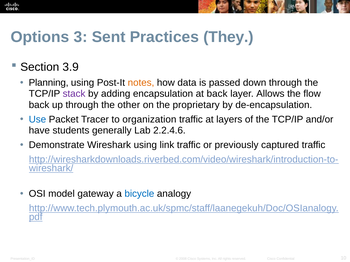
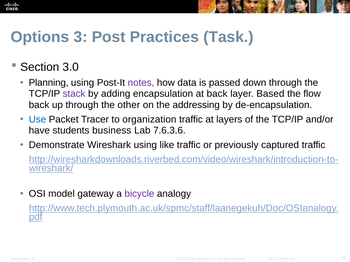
Sent: Sent -> Post (109, 37)
They: They -> Task (228, 37)
3.9: 3.9 -> 3.0 (71, 67)
notes colour: orange -> purple (141, 83)
Allows: Allows -> Based (270, 94)
proprietary: proprietary -> addressing (196, 105)
generally: generally -> business (112, 131)
2.2.4.6: 2.2.4.6 -> 7.6.3.6 (169, 131)
link: link -> like (167, 145)
bicycle colour: blue -> purple (139, 194)
